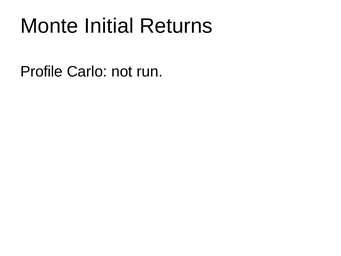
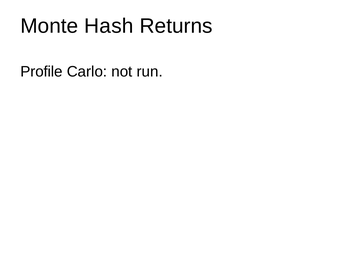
Initial: Initial -> Hash (109, 26)
